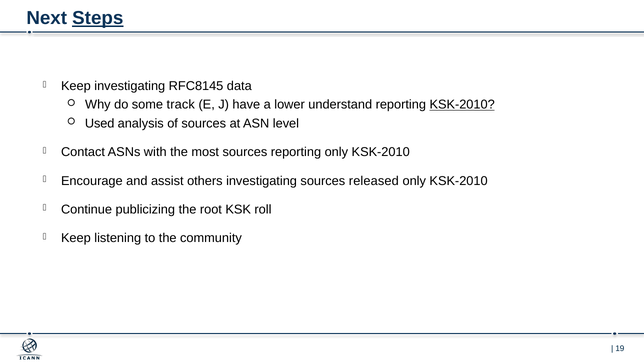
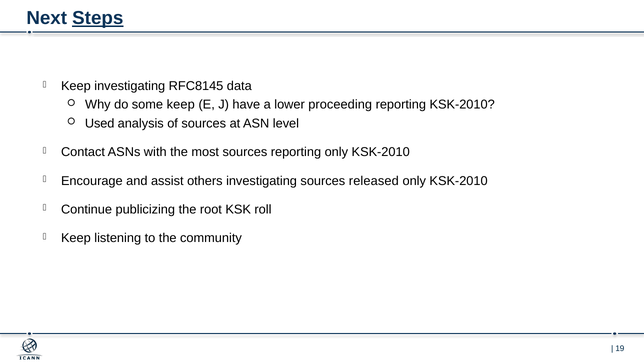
some track: track -> keep (181, 105)
understand: understand -> proceeding (340, 105)
KSK-2010 underline: present -> none (462, 105)
